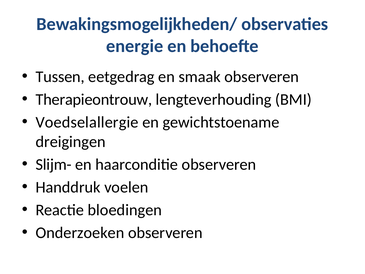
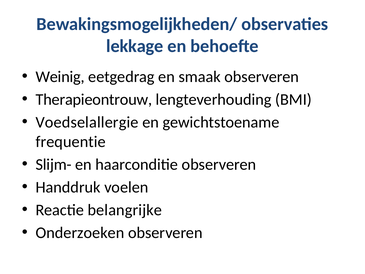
energie: energie -> lekkage (135, 46)
Tussen: Tussen -> Weinig (60, 77)
dreigingen: dreigingen -> frequentie (71, 142)
bloedingen: bloedingen -> belangrijke (125, 210)
